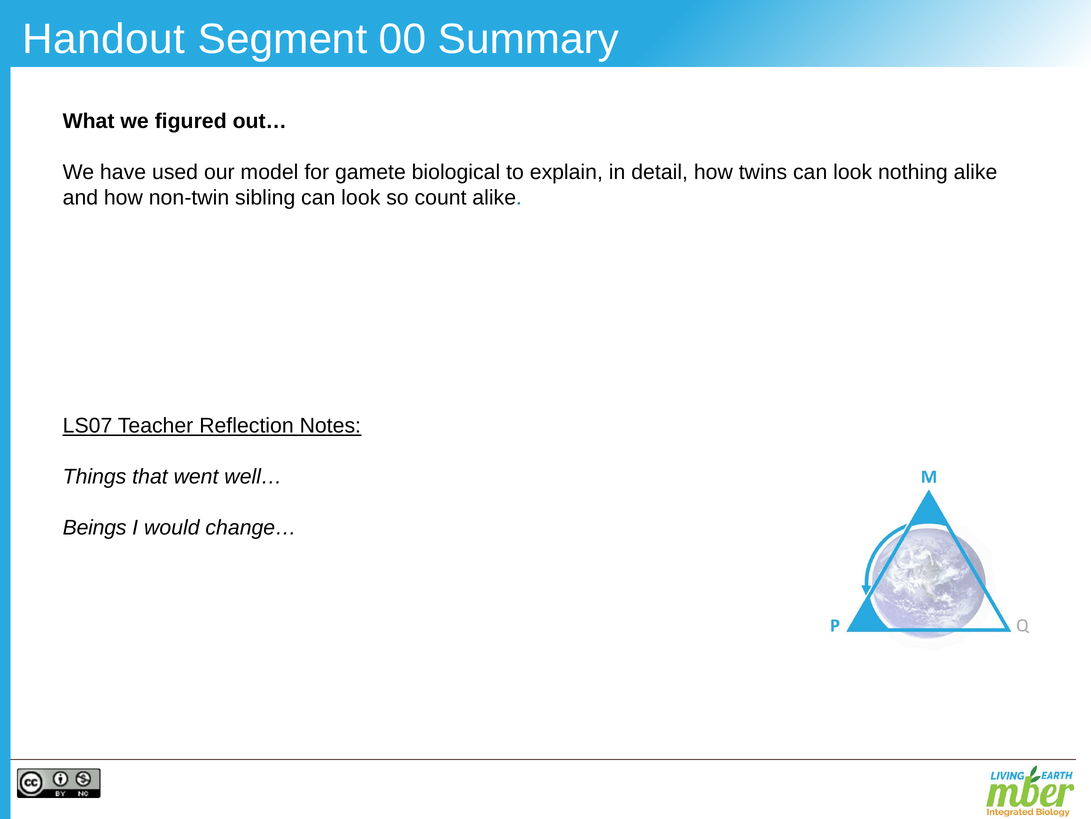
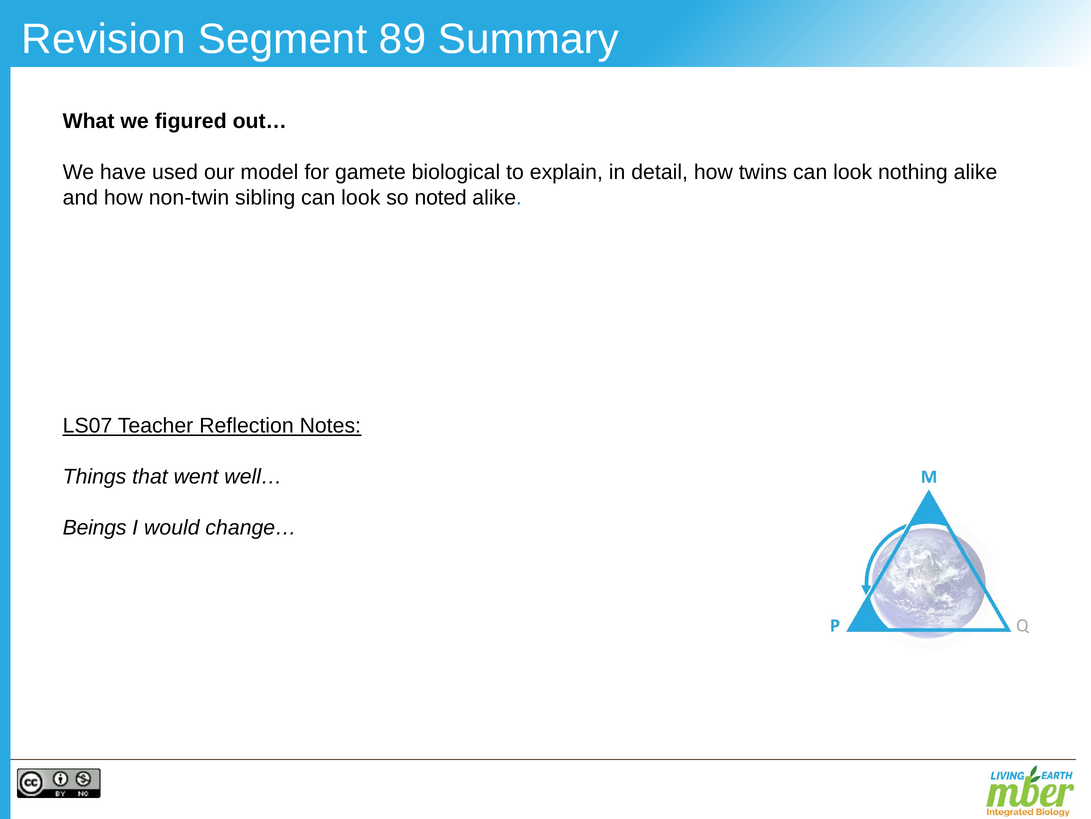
Handout: Handout -> Revision (104, 39)
00: 00 -> 89 (403, 39)
count: count -> noted (441, 198)
